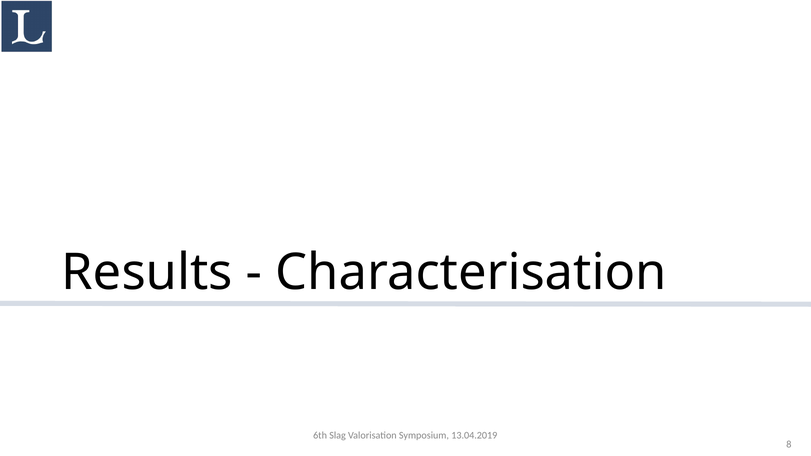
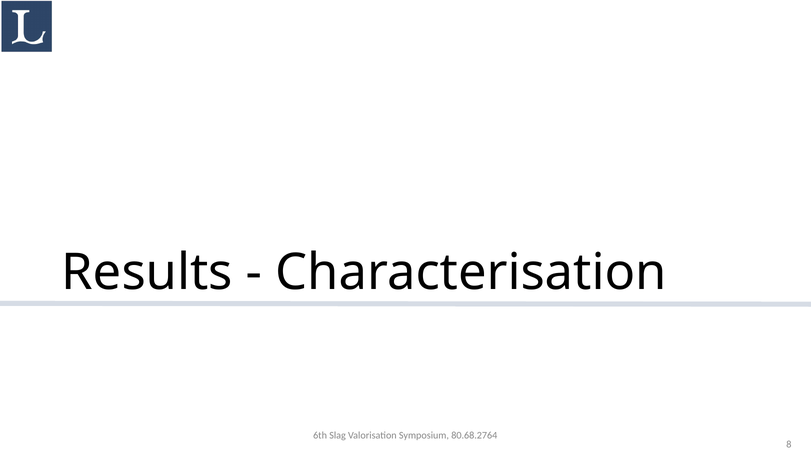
13.04.2019: 13.04.2019 -> 80.68.2764 (474, 436)
